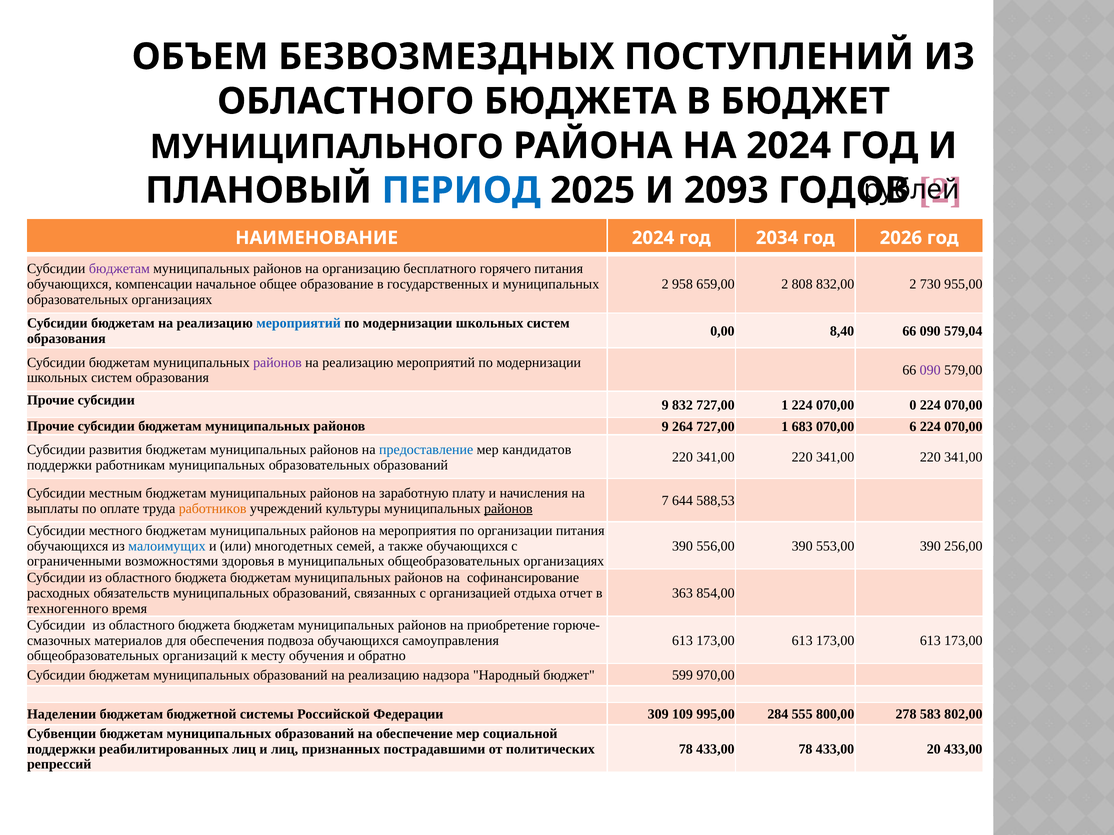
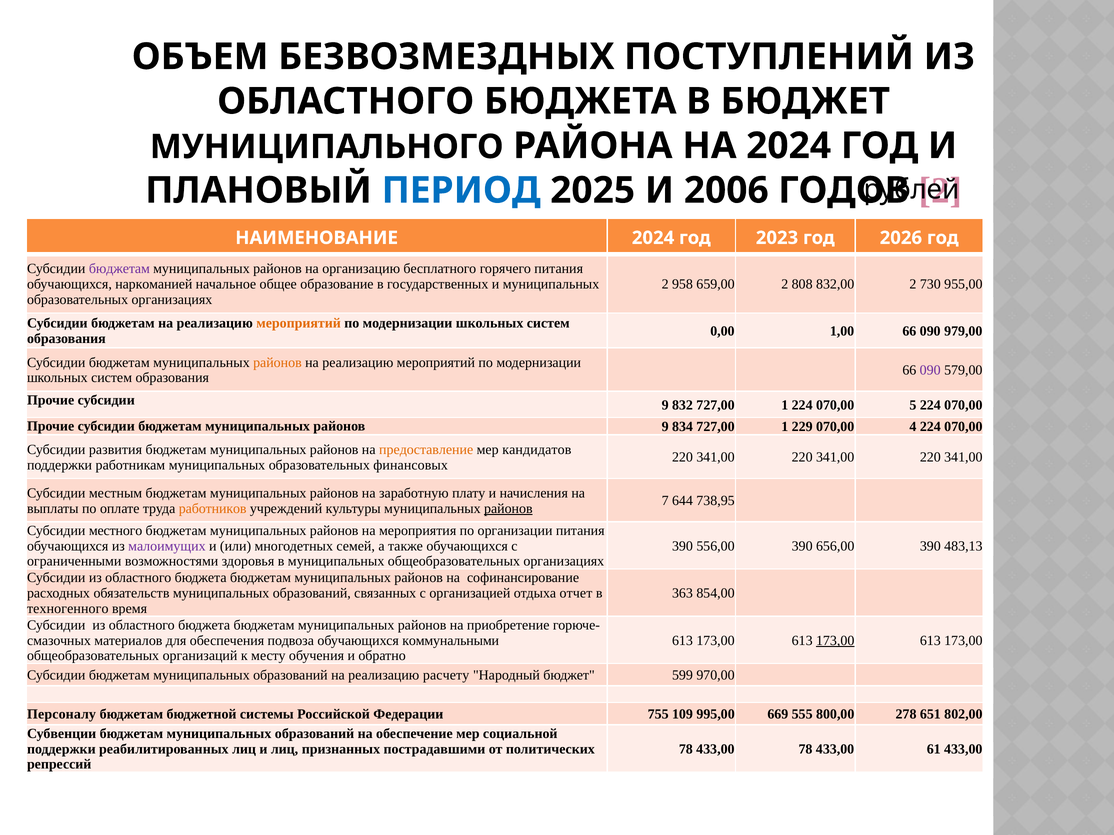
2093: 2093 -> 2006 (726, 190)
2034: 2034 -> 2023 (777, 238)
компенсации: компенсации -> наркоманией (154, 284)
мероприятий colour: blue -> orange (299, 324)
8,40: 8,40 -> 1,00 (842, 331)
579,04: 579,04 -> 979,00 (963, 331)
районов colour: purple -> orange (277, 363)
0: 0 -> 5 (913, 405)
264: 264 -> 834 (682, 427)
683: 683 -> 229 (802, 427)
6: 6 -> 4 (913, 427)
предоставление colour: blue -> orange (426, 450)
образовательных образований: образований -> финансовых (411, 465)
588,53: 588,53 -> 738,95 (716, 501)
малоимущих colour: blue -> purple (167, 546)
553,00: 553,00 -> 656,00 (835, 546)
256,00: 256,00 -> 483,13 (963, 546)
самоуправления: самоуправления -> коммунальными (451, 641)
173,00 underline: none -> present (835, 641)
надзора: надзора -> расчету (446, 676)
Наделении: Наделении -> Персоналу (62, 715)
309: 309 -> 755 (658, 715)
284: 284 -> 669 (778, 715)
583: 583 -> 651 (930, 715)
20: 20 -> 61 (934, 749)
